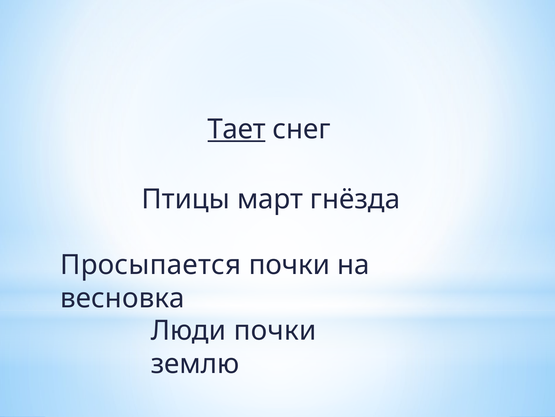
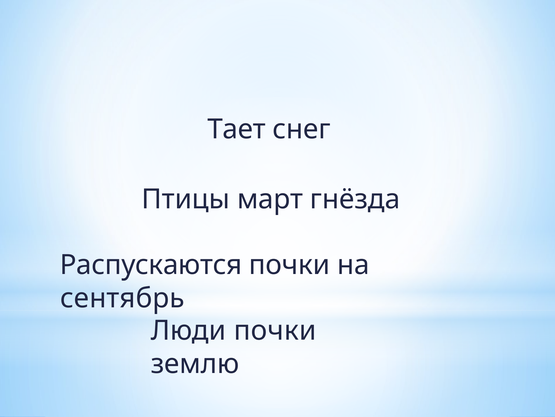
Тает underline: present -> none (237, 129)
Просыпается: Просыпается -> Распускаются (151, 264)
весновка: весновка -> сентябрь (122, 298)
